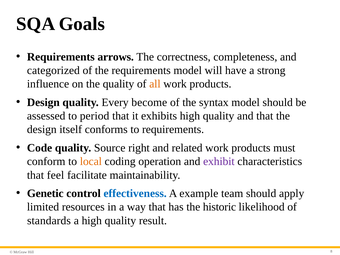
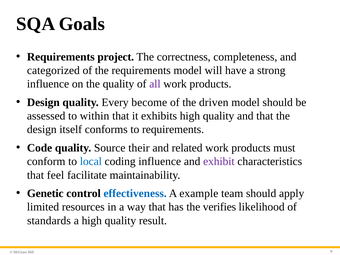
arrows: arrows -> project (116, 57)
all colour: orange -> purple (155, 84)
syntax: syntax -> driven (214, 102)
period: period -> within (95, 116)
right: right -> their (139, 148)
local colour: orange -> blue (91, 161)
coding operation: operation -> influence (160, 161)
historic: historic -> verifies (219, 207)
